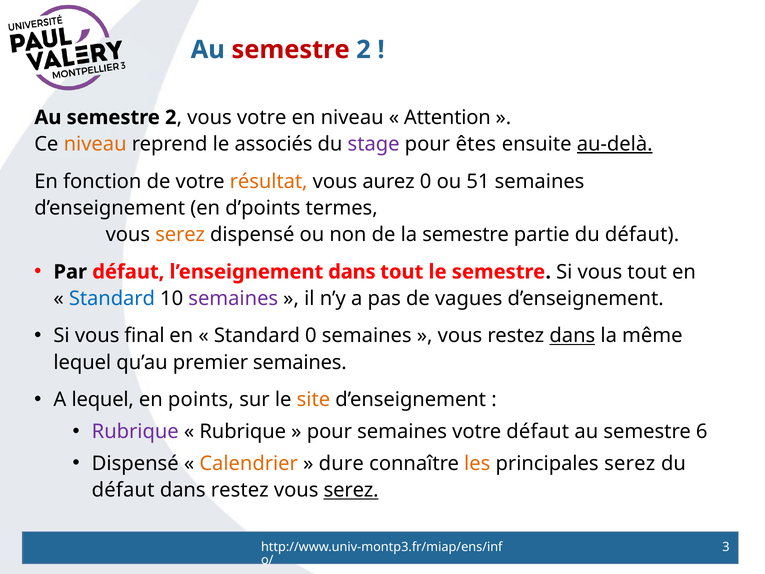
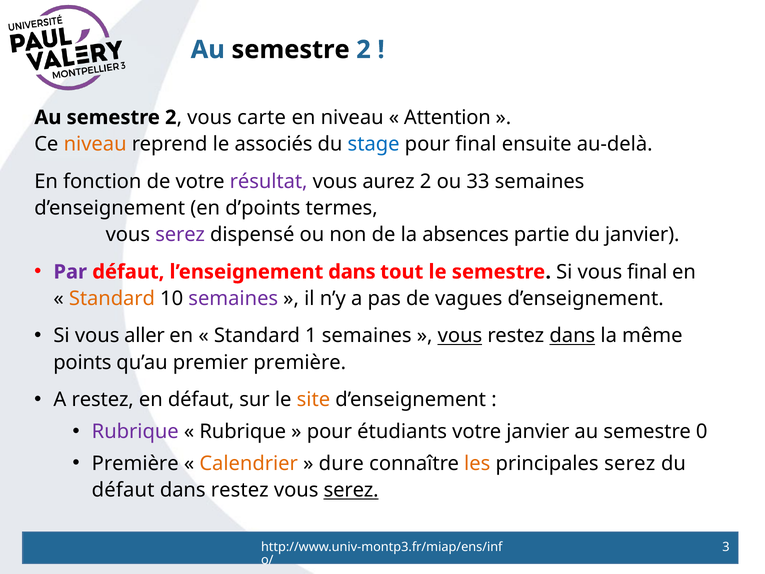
semestre colour: red -> black (291, 50)
vous votre: votre -> carte (262, 117)
stage colour: purple -> blue (374, 144)
pour êtes: êtes -> final (476, 144)
au-delà underline: present -> none (615, 144)
résultat colour: orange -> purple (269, 181)
aurez 0: 0 -> 2 (426, 181)
51: 51 -> 33 (478, 181)
serez colour: orange -> purple (180, 235)
la semestre: semestre -> absences (466, 235)
partie du défaut: défaut -> janvier (642, 235)
Par colour: black -> purple (70, 272)
vous tout: tout -> final (647, 272)
Standard colour: blue -> orange (112, 298)
final: final -> aller (144, 336)
Standard 0: 0 -> 1 (311, 336)
vous underline: none -> present (460, 336)
lequel: lequel -> points (82, 362)
premier semaines: semaines -> première (300, 362)
A lequel: lequel -> restez (103, 400)
en points: points -> défaut (201, 400)
pour semaines: semaines -> étudiants (402, 431)
votre défaut: défaut -> janvier (538, 431)
6: 6 -> 0 (702, 431)
Dispensé: Dispensé -> Première (135, 463)
